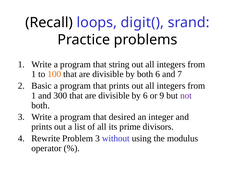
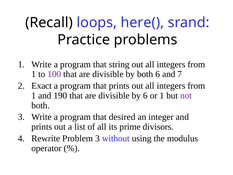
digit(: digit( -> here( (142, 23)
100 colour: orange -> purple (54, 74)
Basic: Basic -> Exact (42, 86)
300: 300 -> 190 (60, 95)
or 9: 9 -> 1 (162, 95)
